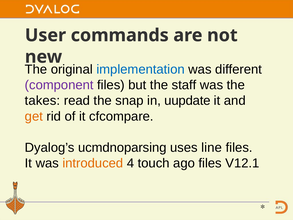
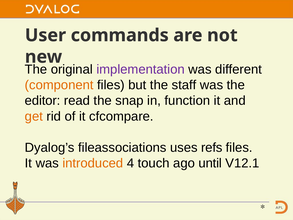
implementation colour: blue -> purple (141, 69)
component colour: purple -> orange (59, 85)
takes: takes -> editor (43, 101)
uupdate: uupdate -> function (187, 101)
ucmdnoparsing: ucmdnoparsing -> fileassociations (122, 147)
line: line -> refs (212, 147)
ago files: files -> until (210, 163)
